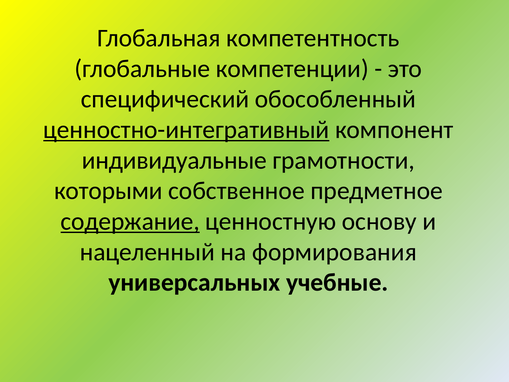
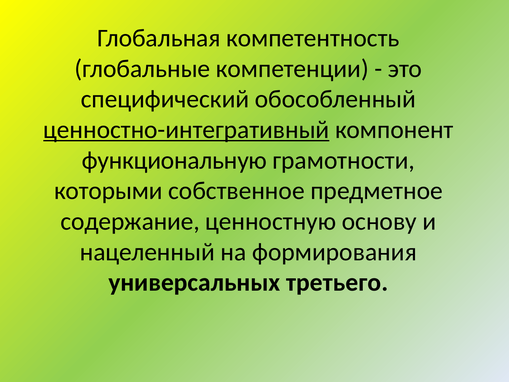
индивидуальные: индивидуальные -> функциональную (174, 160)
содержание underline: present -> none (130, 221)
учебные: учебные -> третьего (337, 282)
